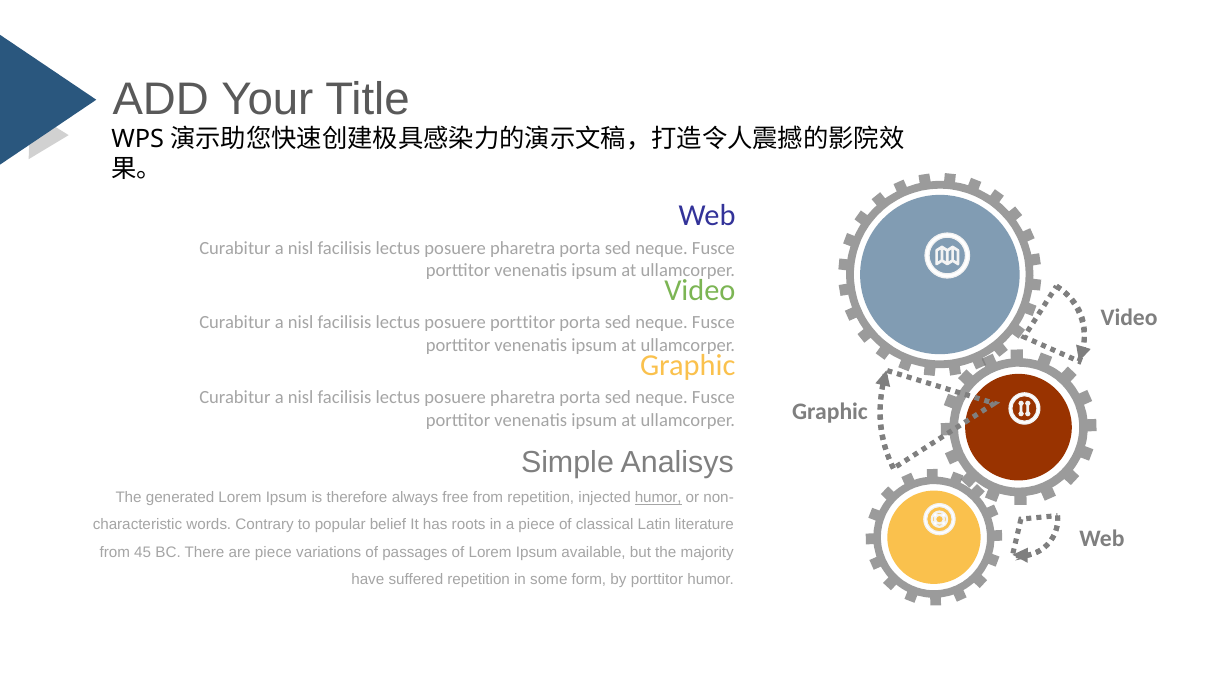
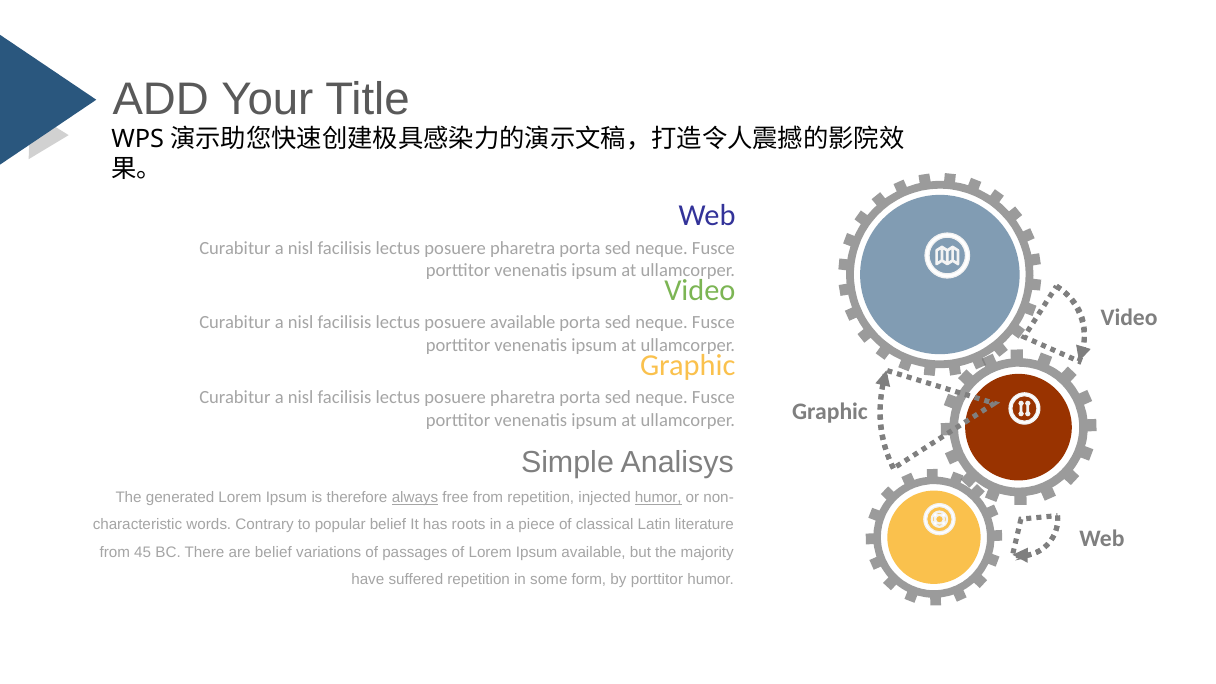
posuere porttitor: porttitor -> available (523, 323)
always underline: none -> present (415, 498)
are piece: piece -> belief (273, 552)
